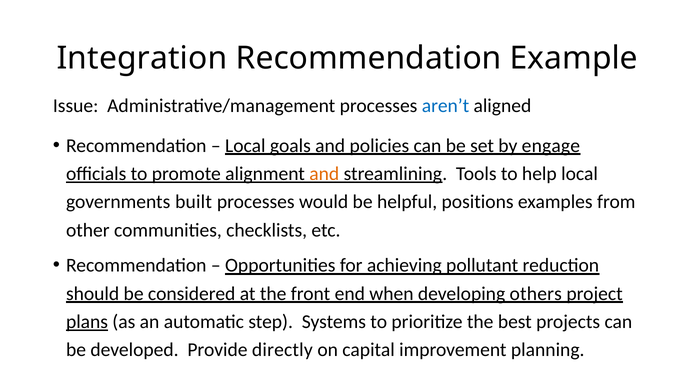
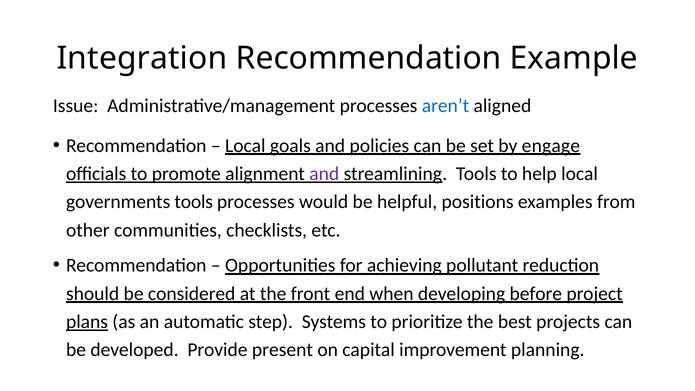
and colour: orange -> purple (324, 174)
governments built: built -> tools (194, 202)
others: others -> before (536, 294)
directly: directly -> present (282, 350)
